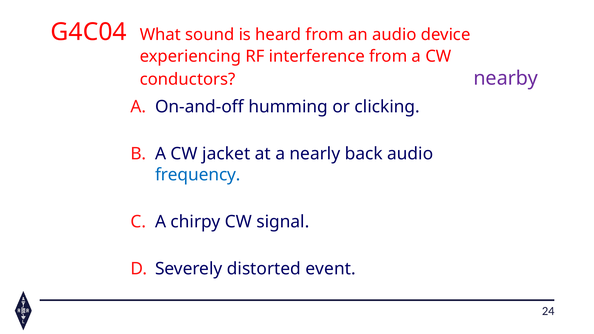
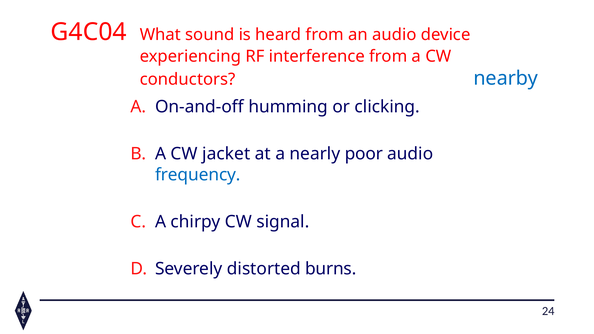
nearby colour: purple -> blue (506, 78)
back: back -> poor (364, 154)
event: event -> burns (331, 269)
